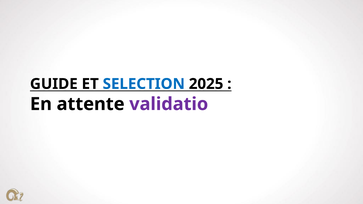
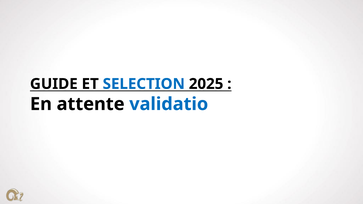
validatio colour: purple -> blue (169, 104)
